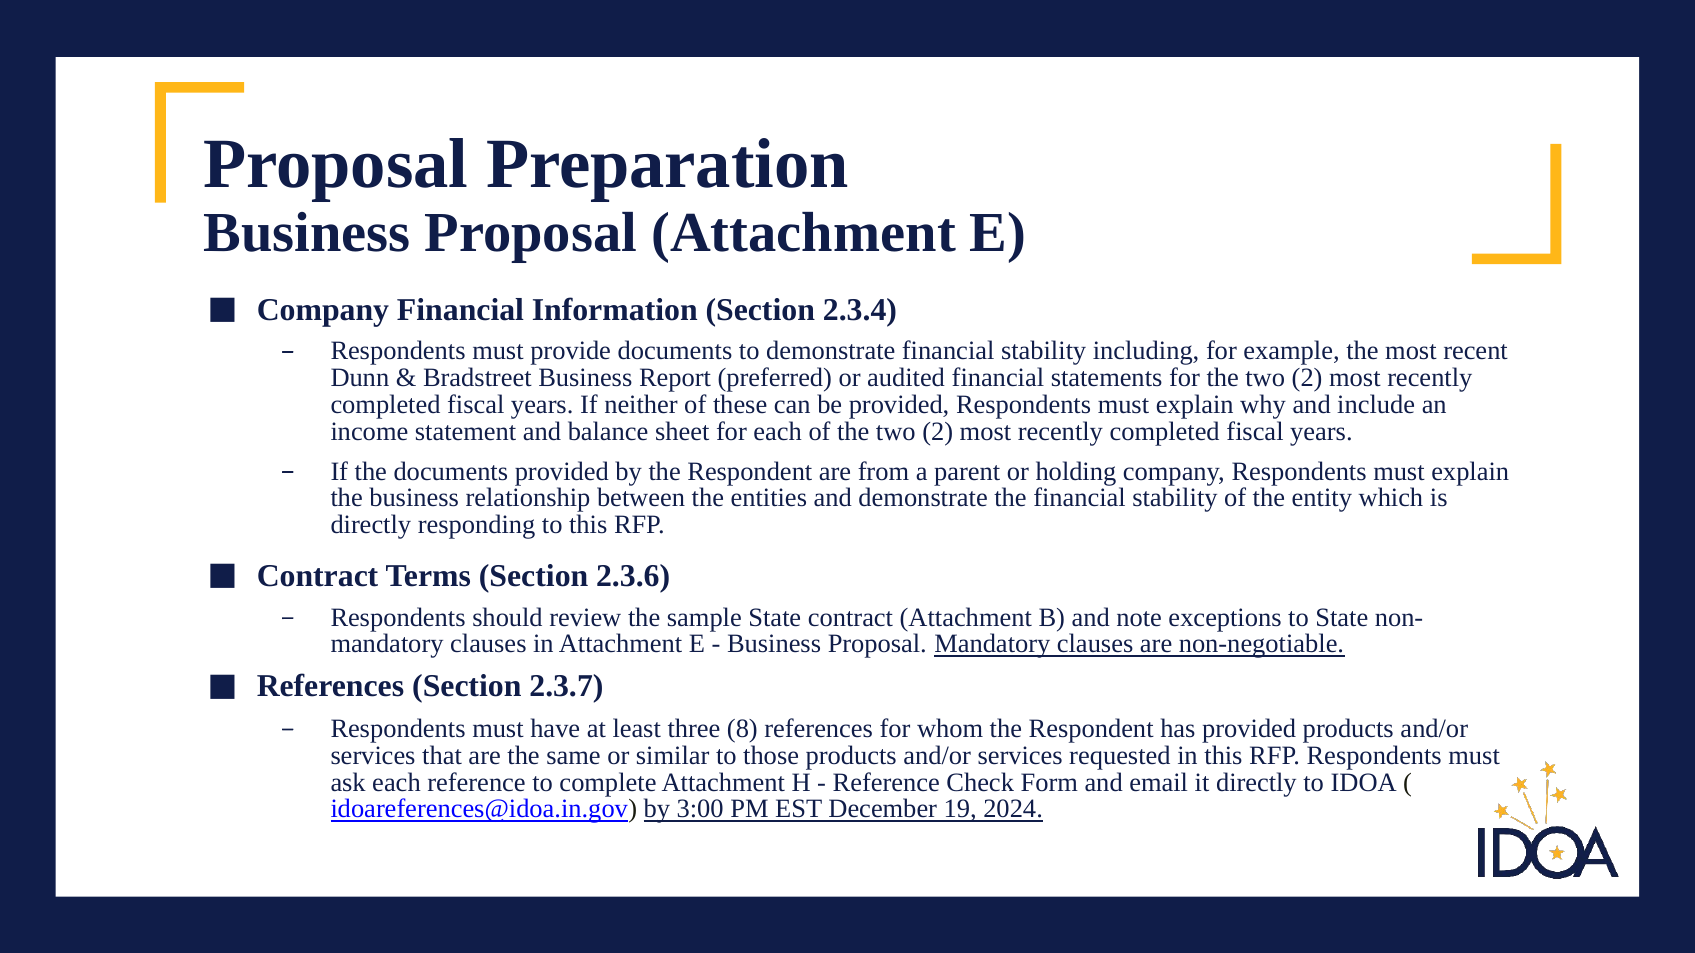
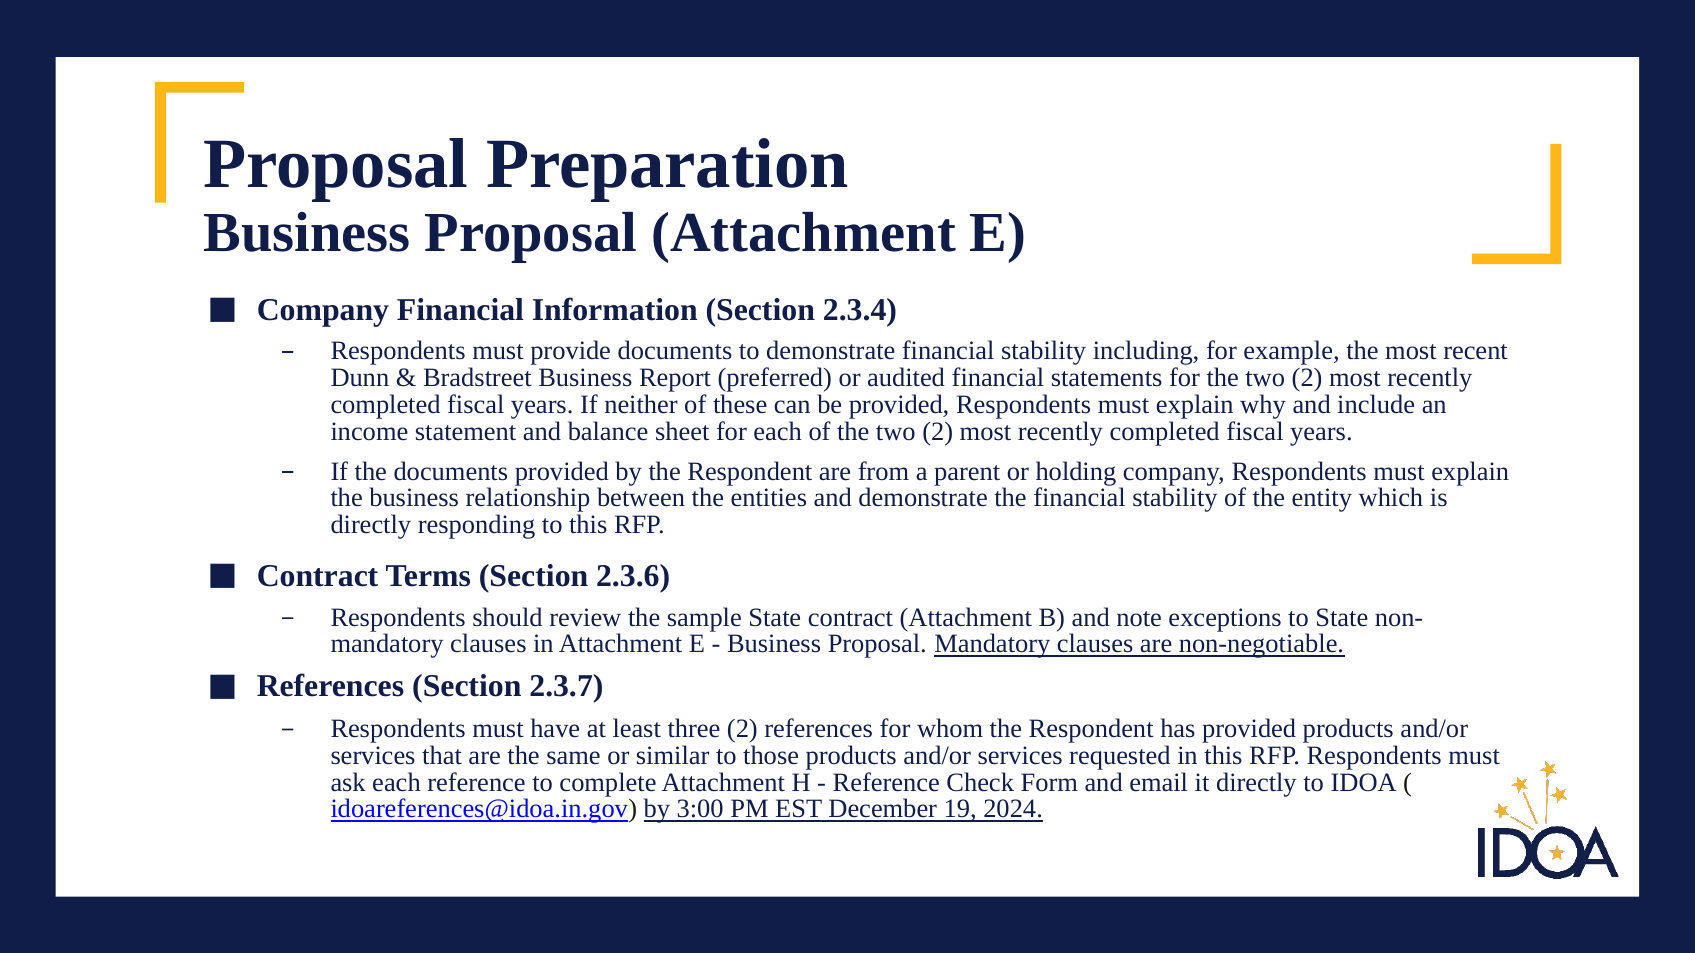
three 8: 8 -> 2 (742, 729)
